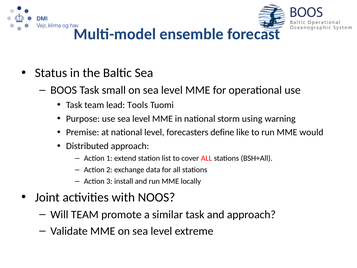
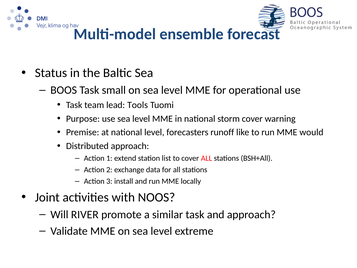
storm using: using -> cover (252, 119)
define: define -> runoff (222, 132)
Will TEAM: TEAM -> RIVER (85, 214)
